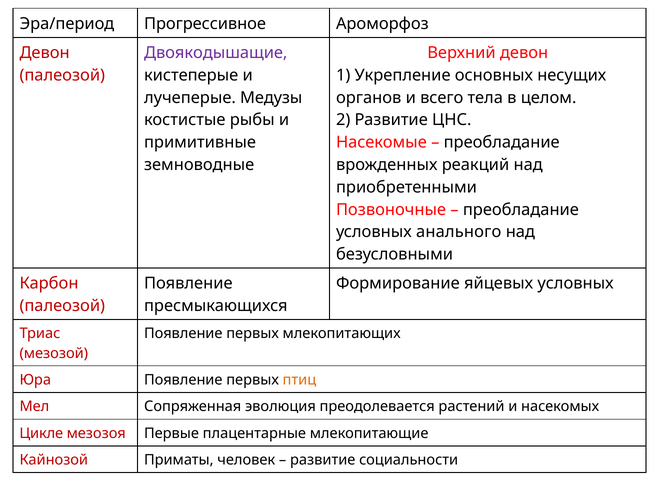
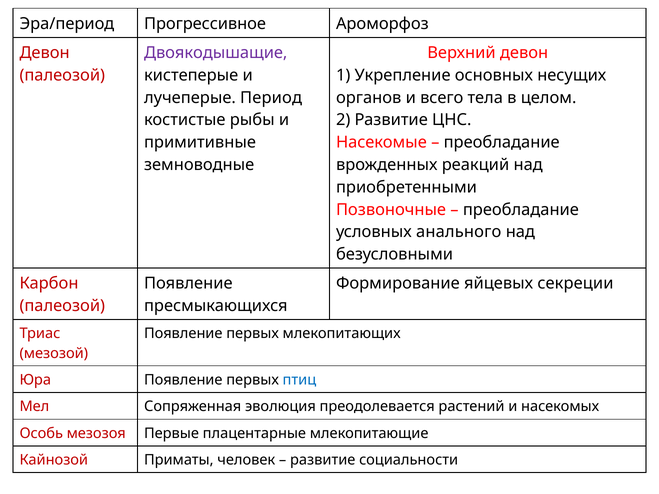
Медузы: Медузы -> Период (271, 98)
яйцевых условных: условных -> секреции (575, 284)
птиц colour: orange -> blue (299, 380)
Цикле: Цикле -> Особь (41, 433)
